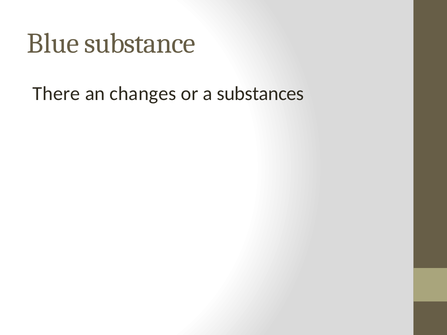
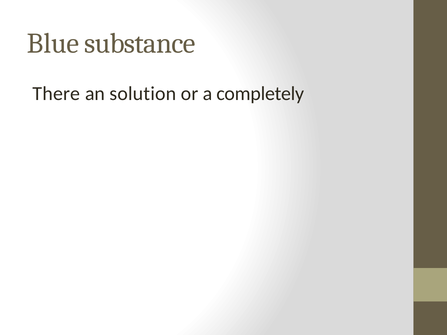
changes: changes -> solution (143, 94)
substances: substances -> completely (260, 94)
